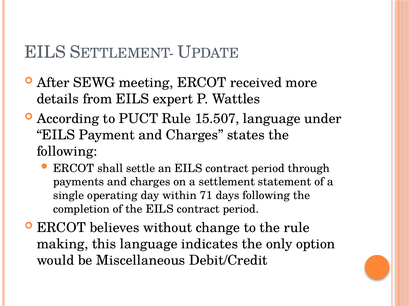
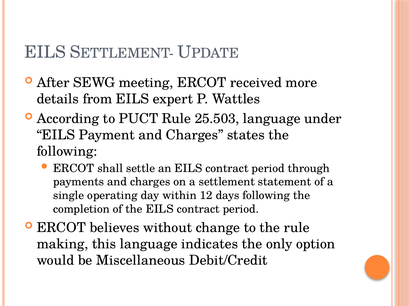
15.507: 15.507 -> 25.503 (217, 119)
71: 71 -> 12 (206, 196)
